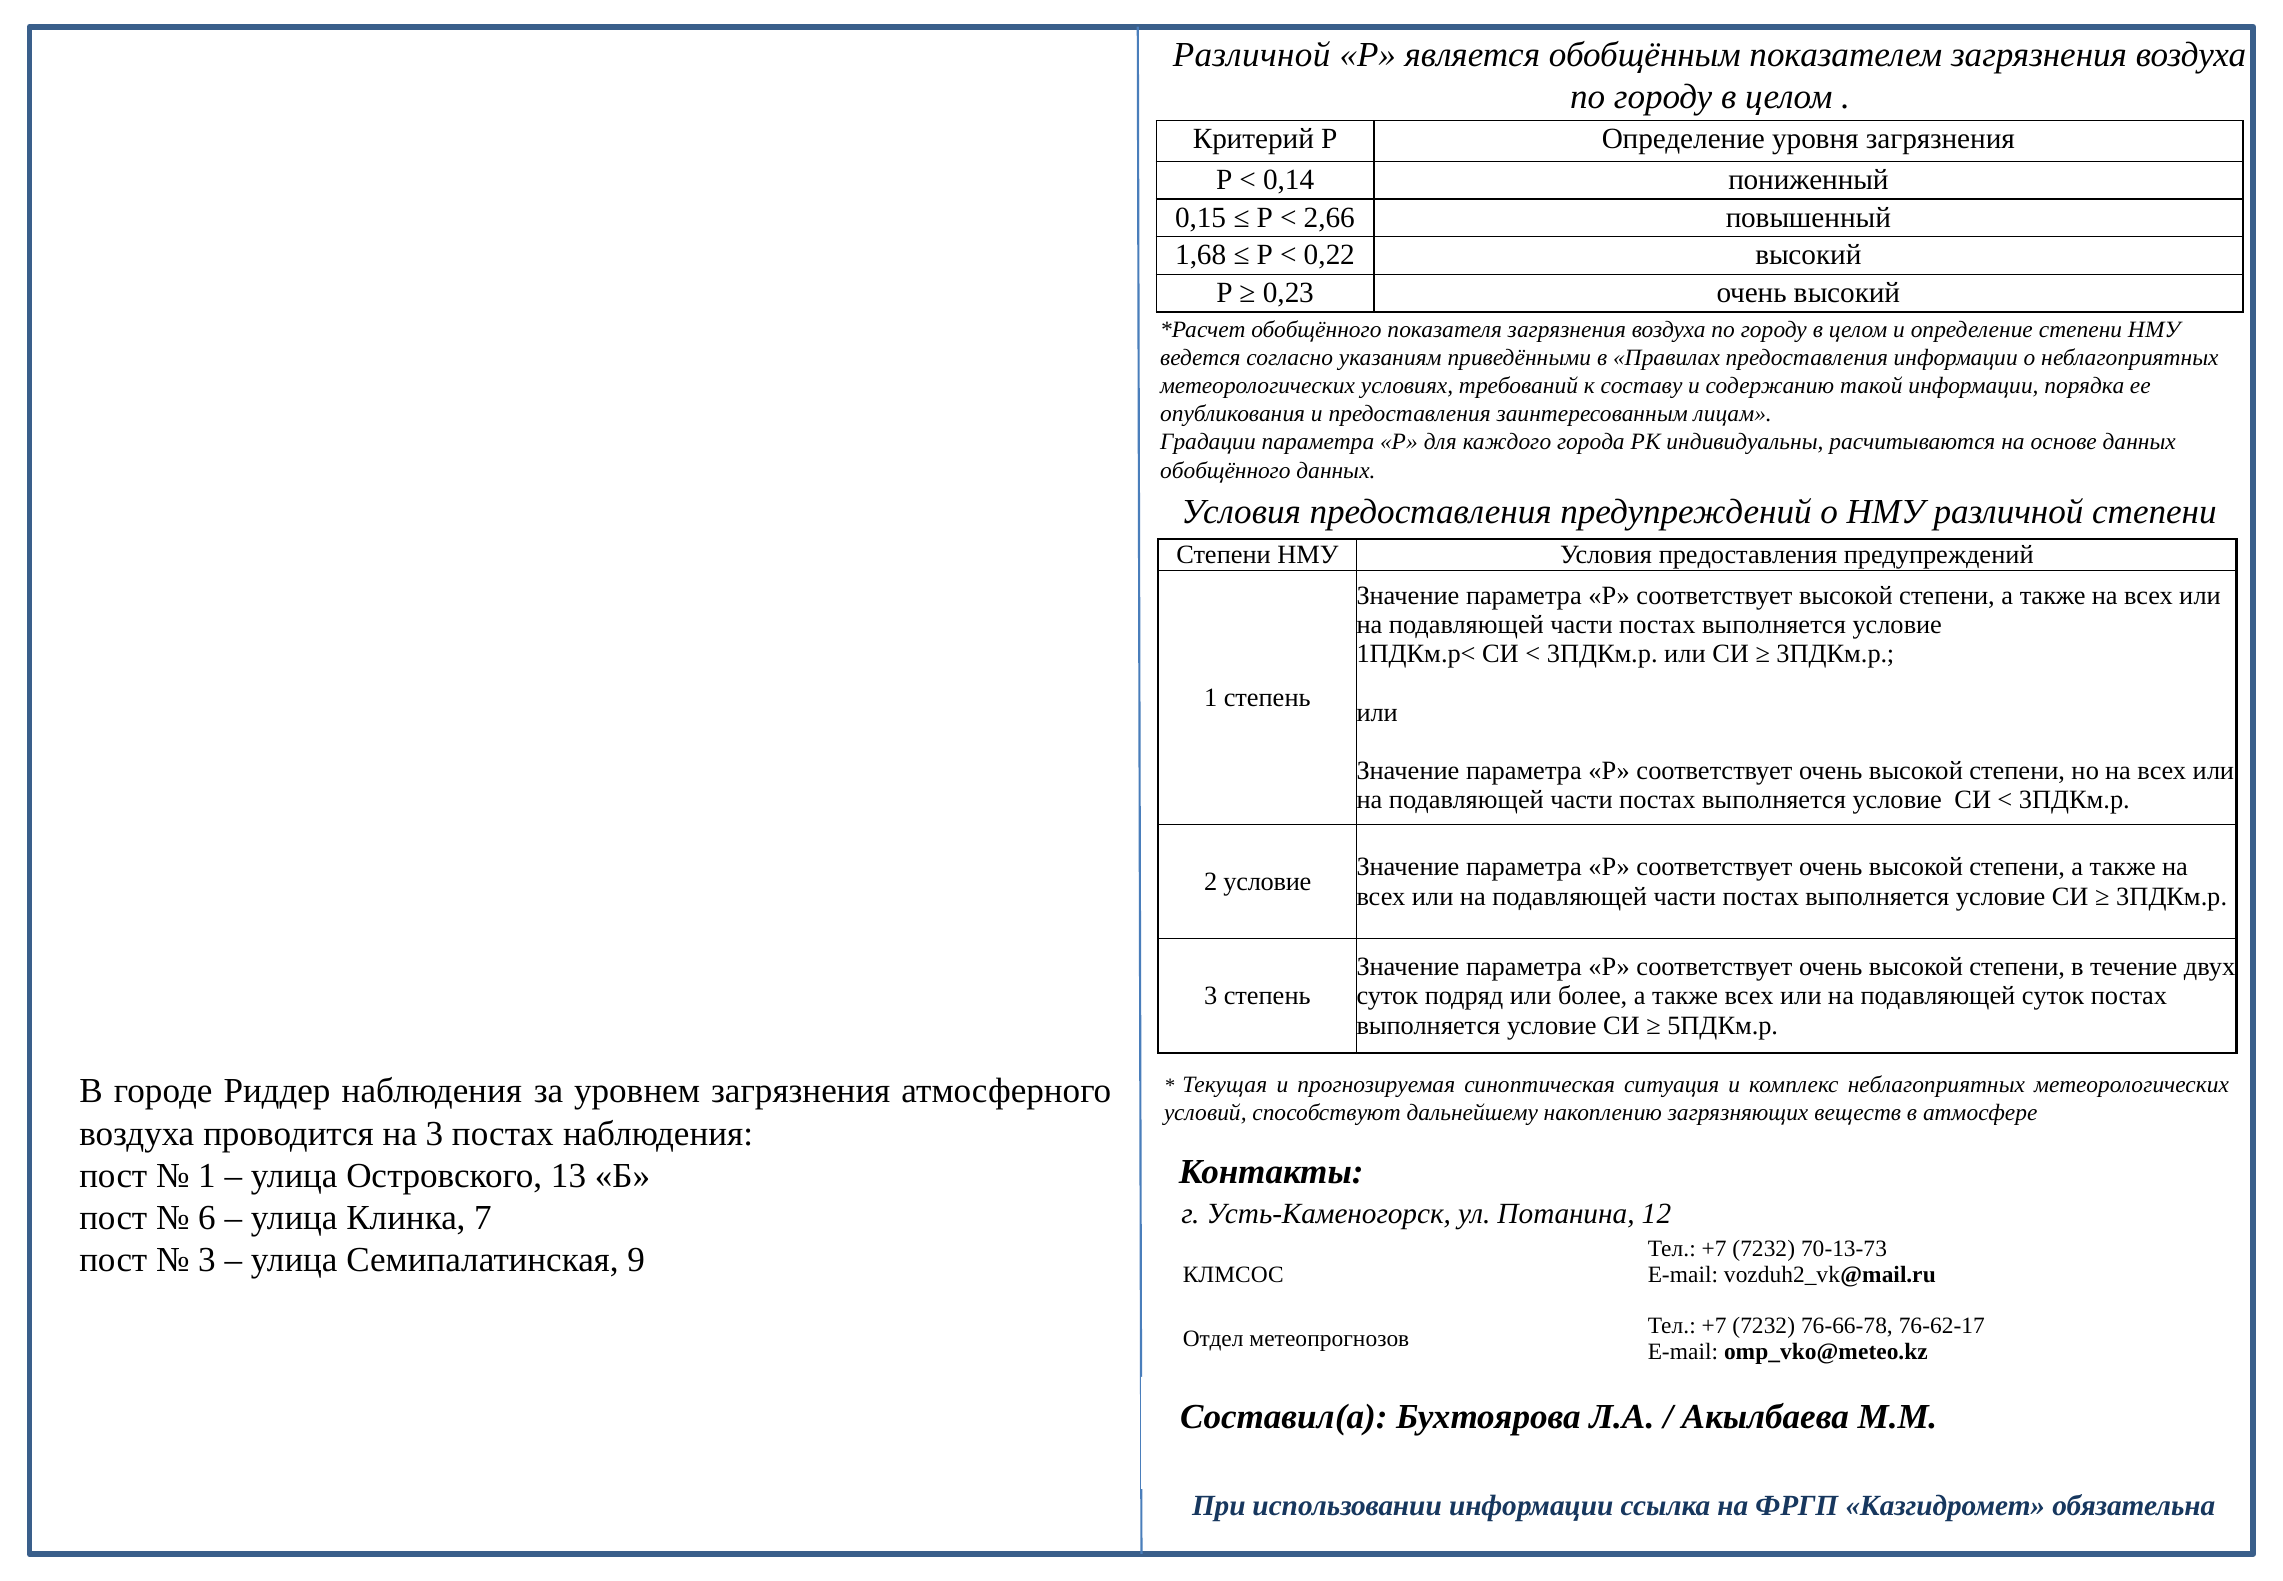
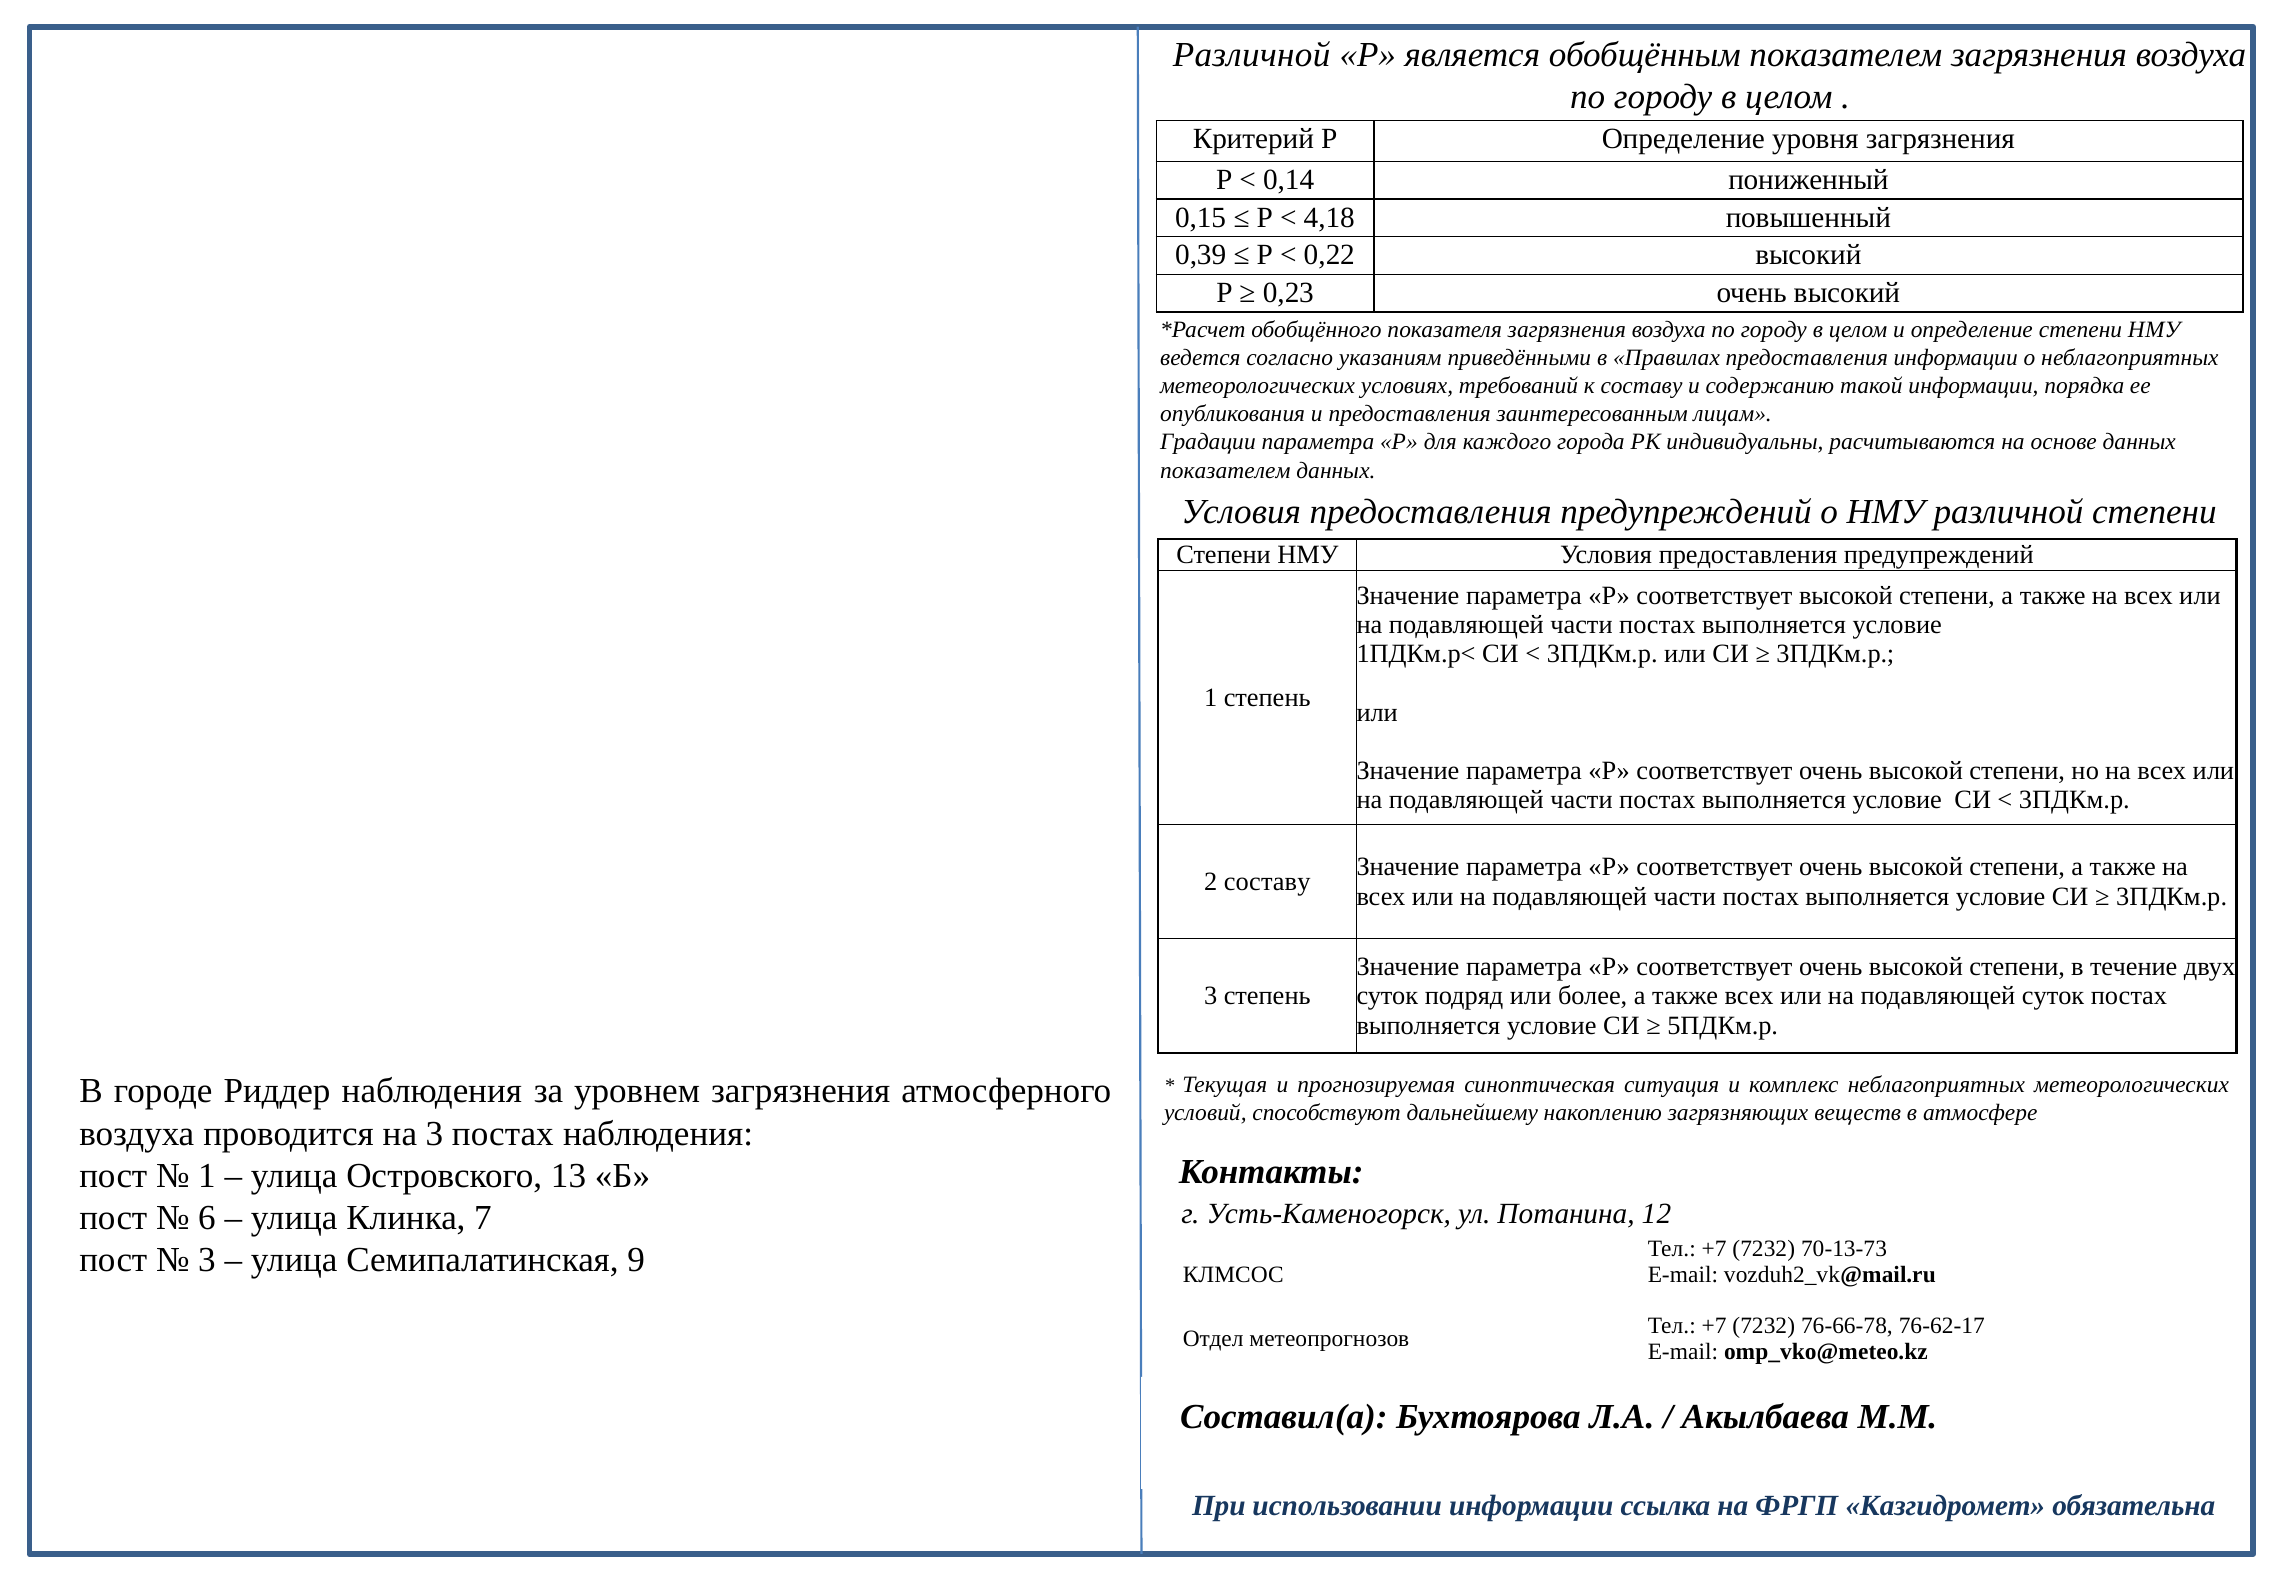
2,66: 2,66 -> 4,18 (1329, 217)
1,68: 1,68 -> 0,39 (1201, 255)
обобщённого: обобщённого -> показателем (1225, 470)
2 условие: условие -> составу (1267, 882)
